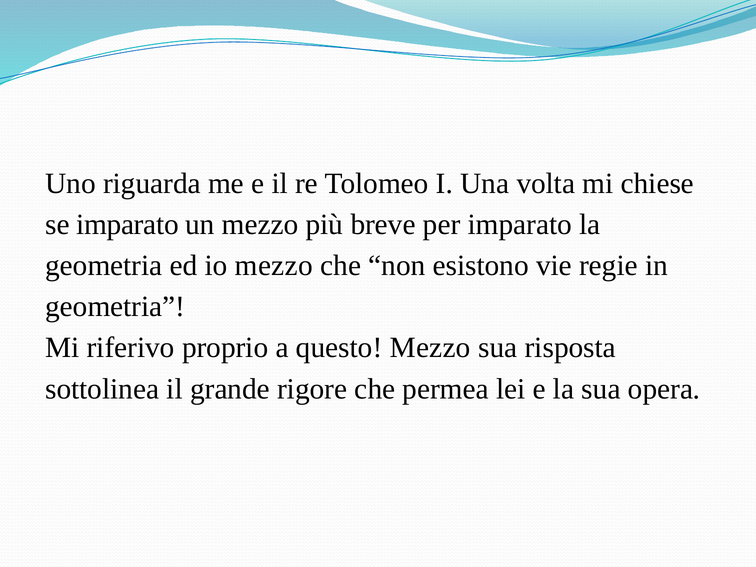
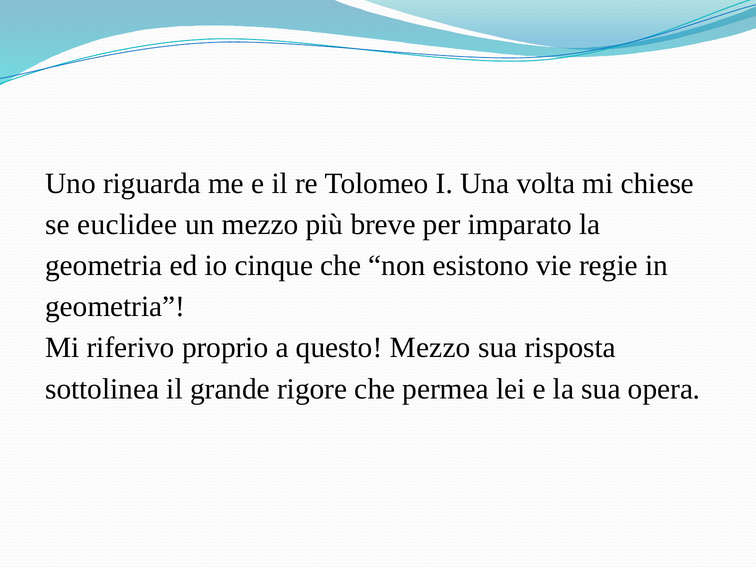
se imparato: imparato -> euclidee (127, 224)
io mezzo: mezzo -> cinque (274, 266)
